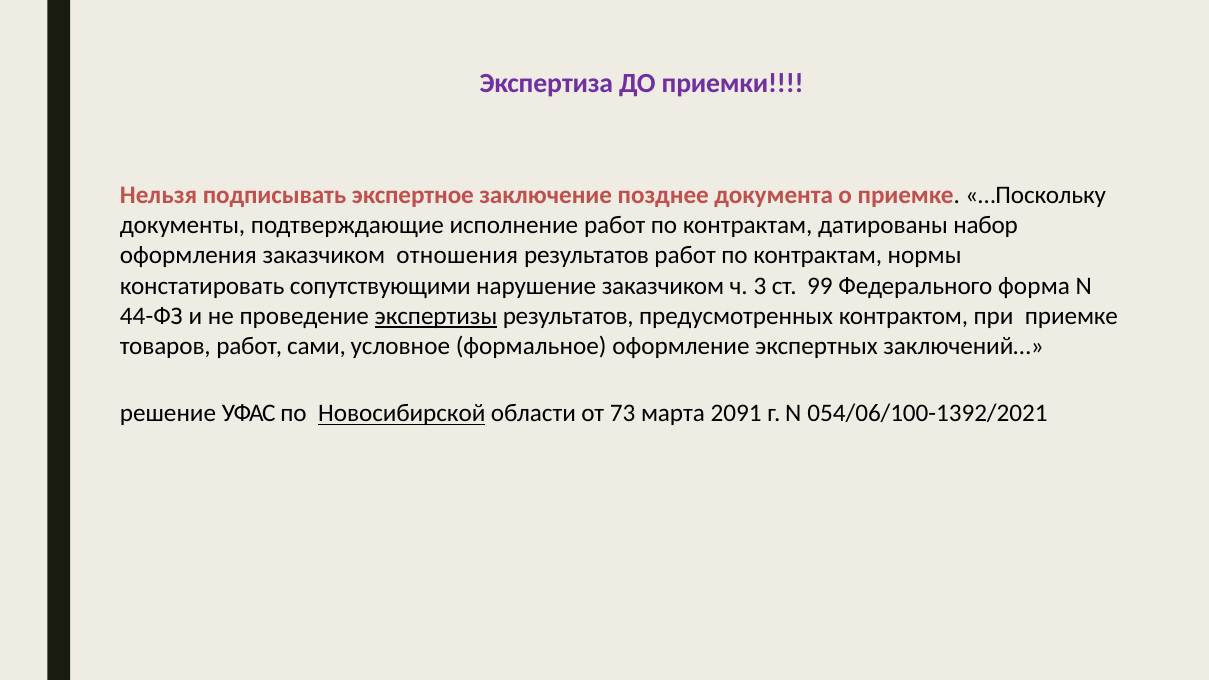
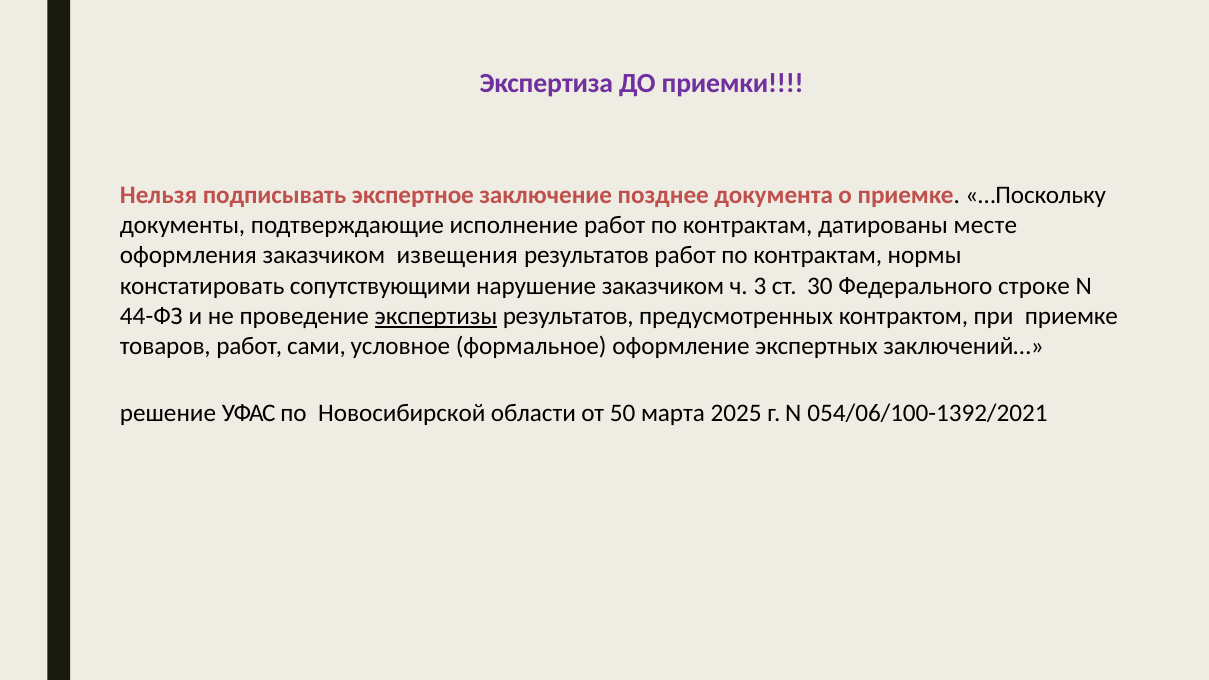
набор: набор -> месте (985, 225)
отношения: отношения -> извещения (457, 256)
99: 99 -> 30 (820, 286)
форма: форма -> строке (1034, 286)
Новосибирской underline: present -> none (402, 414)
73: 73 -> 50 (623, 414)
2091: 2091 -> 2025 (736, 414)
